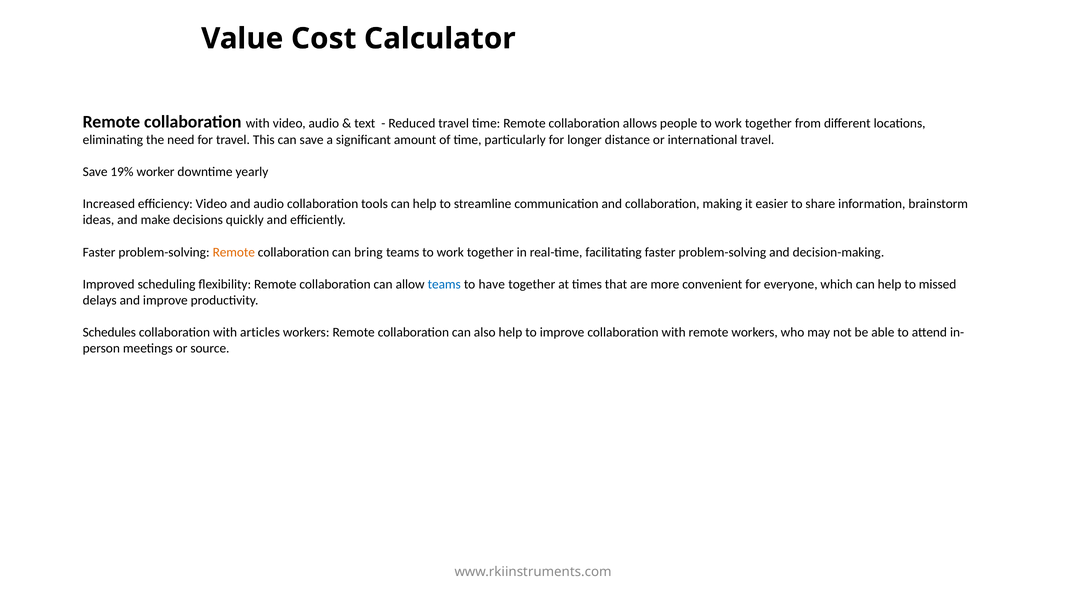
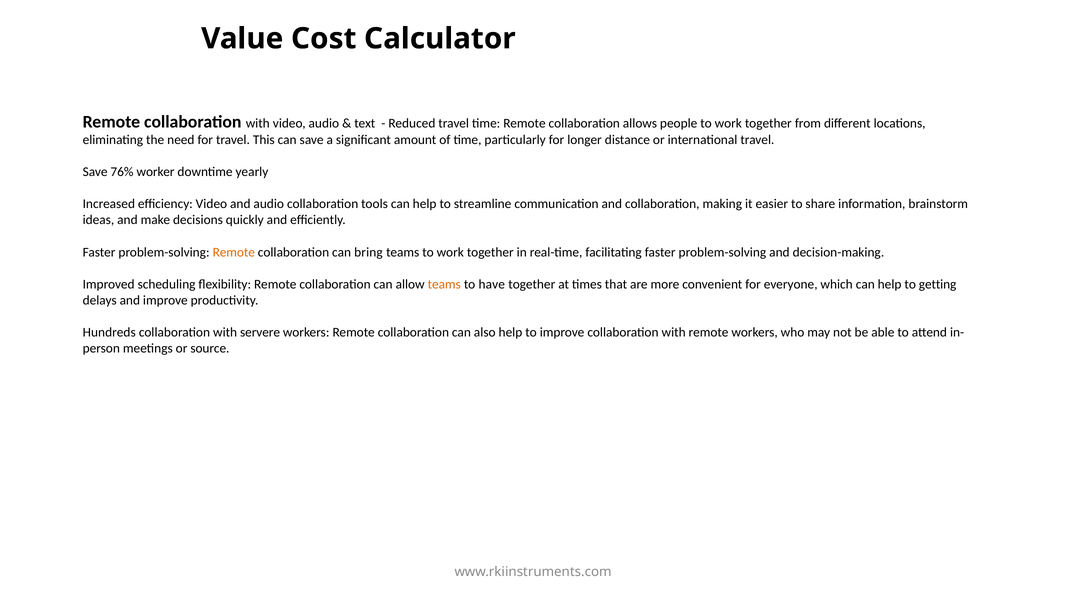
19%: 19% -> 76% (122, 172)
teams colour: blue -> orange (444, 284)
missed: missed -> getting (938, 284)
Schedules: Schedules -> Hundreds (109, 333)
articles: articles -> servere (260, 333)
